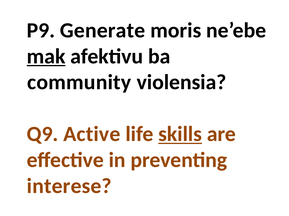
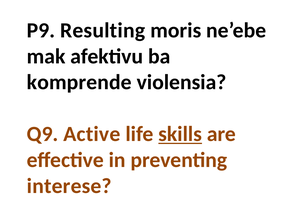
Generate: Generate -> Resulting (103, 30)
mak underline: present -> none (46, 56)
community: community -> komprende (79, 83)
